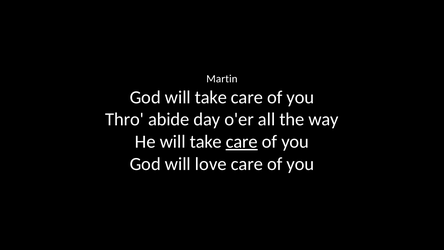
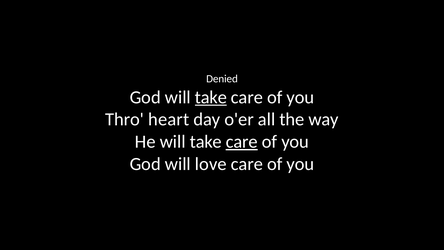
Martin: Martin -> Denied (222, 79)
take underline: none -> present (211, 97)
abide: abide -> heart (169, 119)
